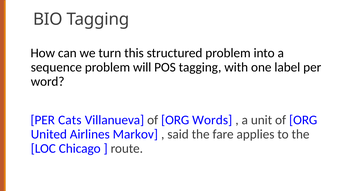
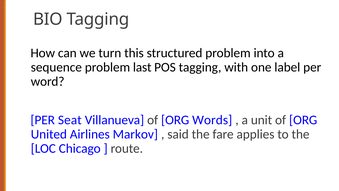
will: will -> last (142, 67)
Cats: Cats -> Seat (70, 120)
